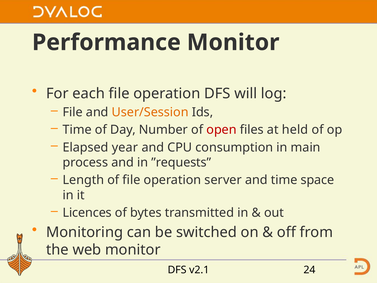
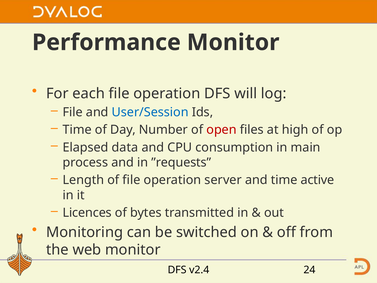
User/Session colour: orange -> blue (150, 112)
held: held -> high (295, 130)
year: year -> data (125, 147)
space: space -> active (317, 180)
v2.1: v2.1 -> v2.4 (199, 270)
